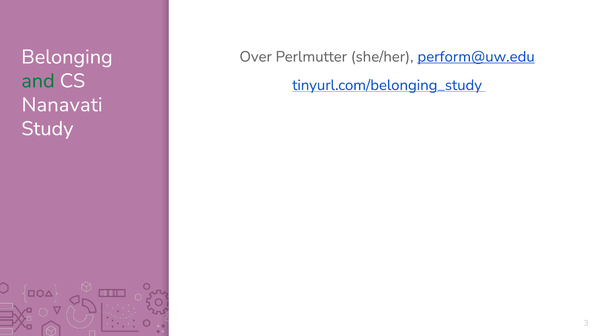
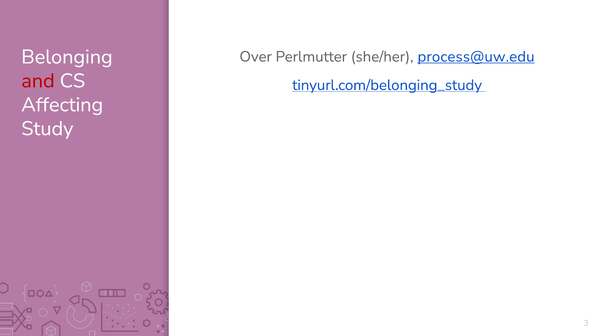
perform@uw.edu: perform@uw.edu -> process@uw.edu (476, 57)
and colour: green -> red (38, 81)
Nanavati: Nanavati -> Affecting (62, 105)
